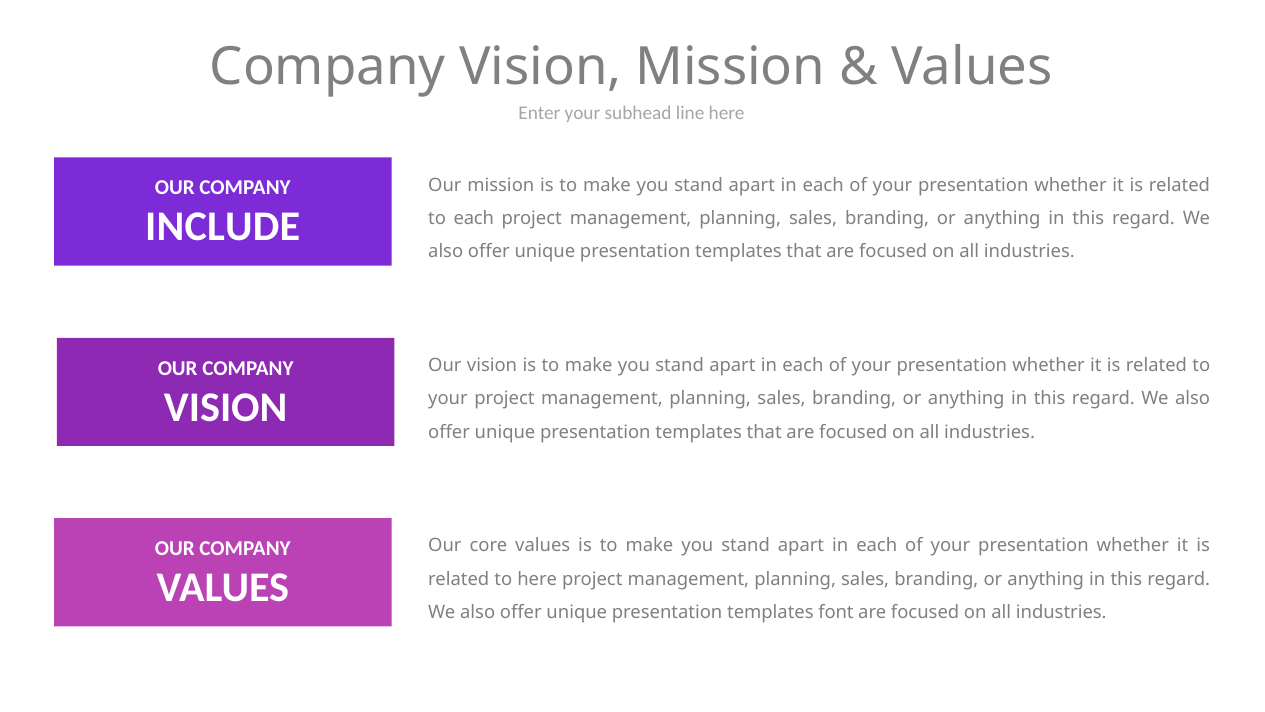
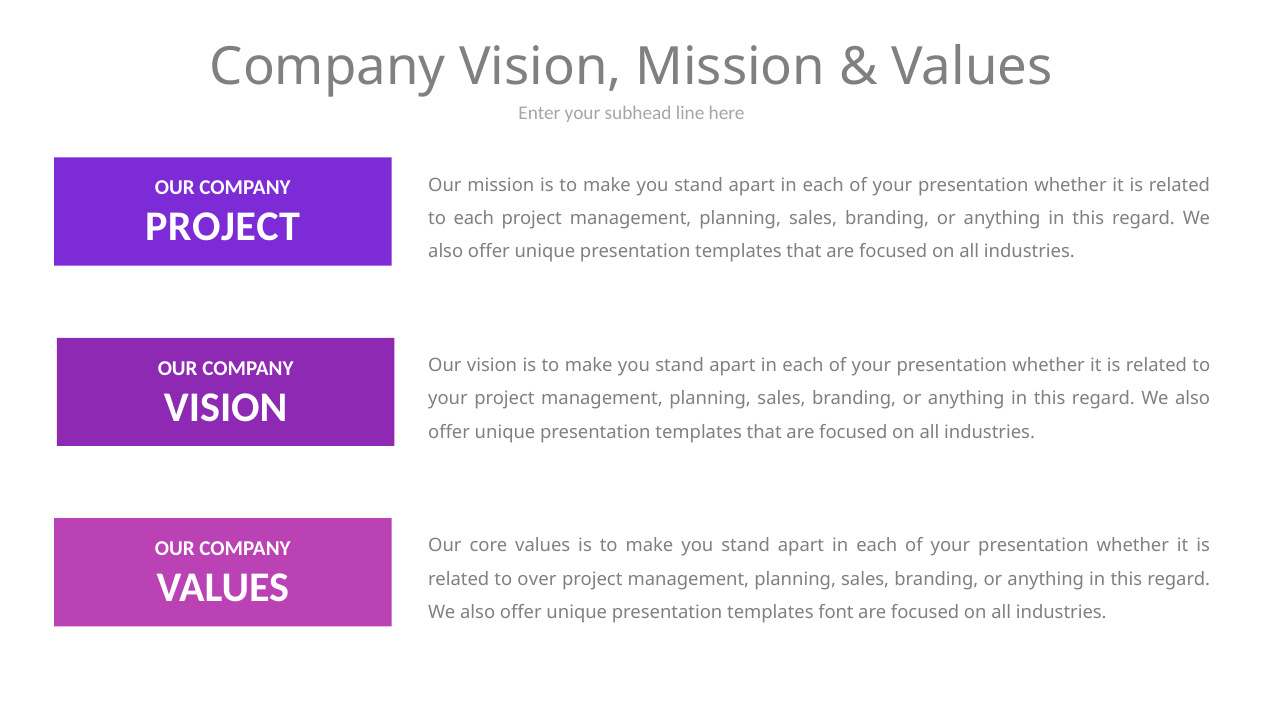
INCLUDE: INCLUDE -> PROJECT (223, 227)
to here: here -> over (537, 579)
